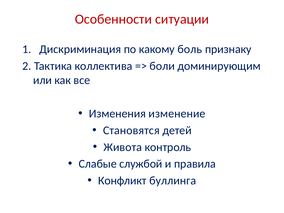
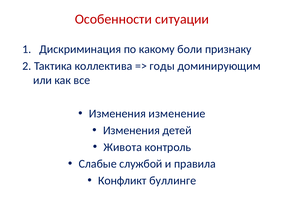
боль: боль -> боли (190, 49)
боли: боли -> годы (162, 66)
Становятся: Становятся -> Изменения (131, 130)
буллинга: буллинга -> буллинге (173, 181)
